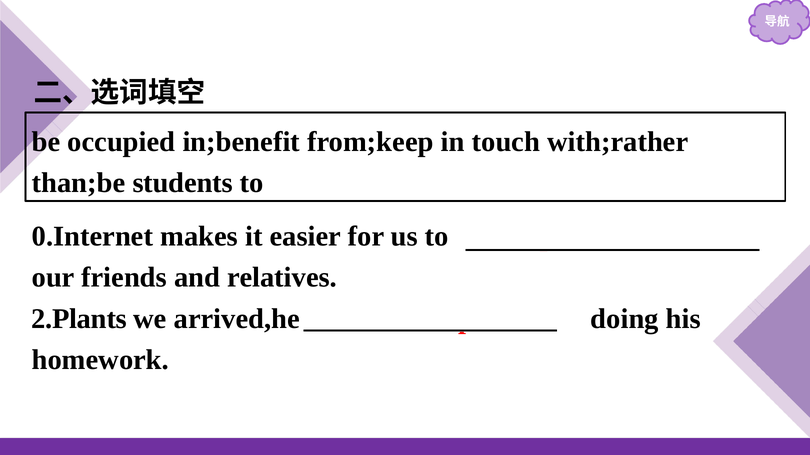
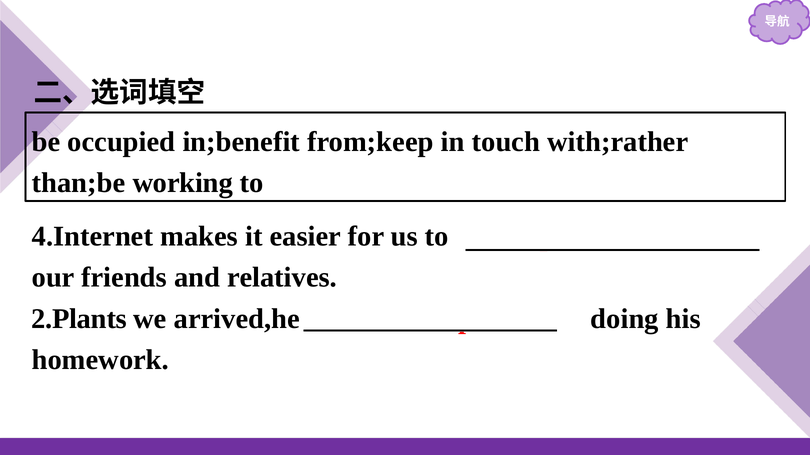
students: students -> working (183, 183)
0.Internet: 0.Internet -> 4.Internet (92, 237)
